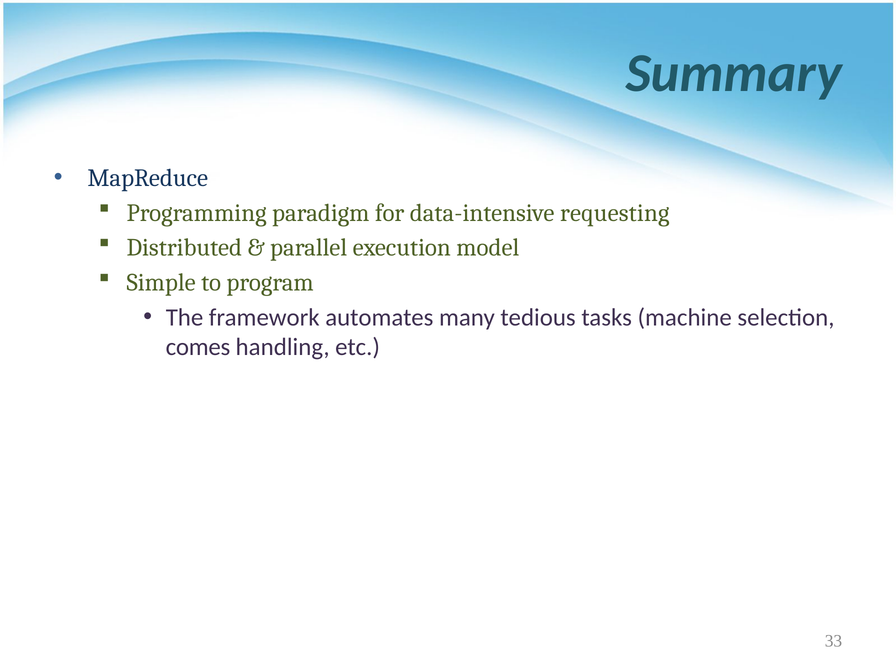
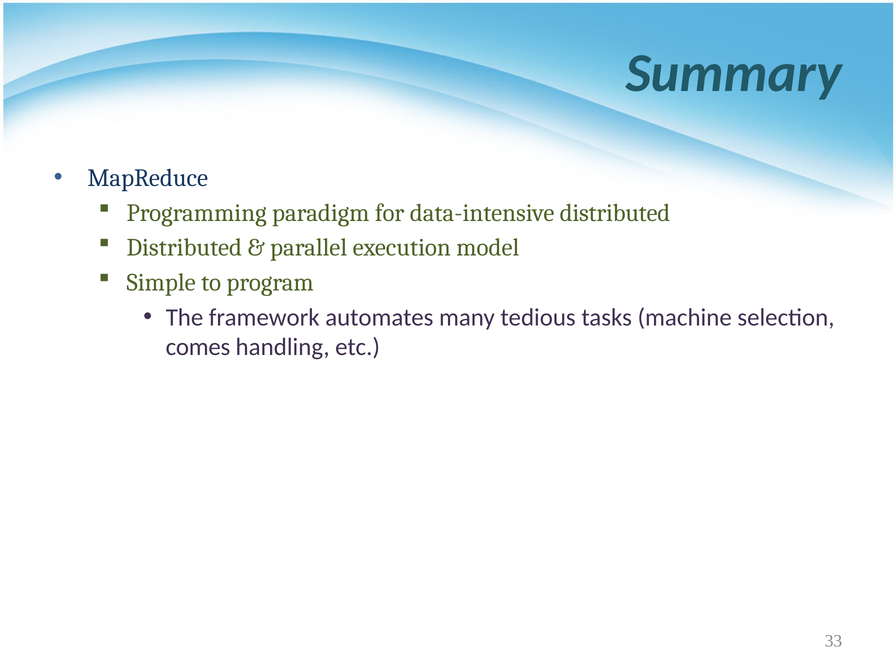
data-intensive requesting: requesting -> distributed (615, 213)
